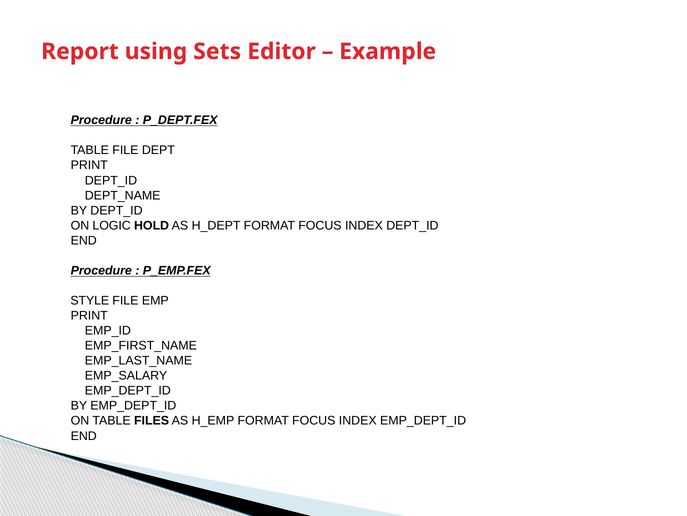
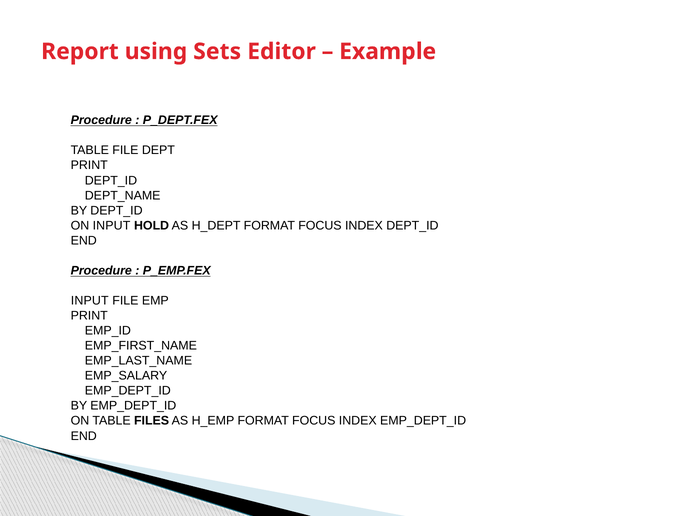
ON LOGIC: LOGIC -> INPUT (111, 225)
STYLE: STYLE -> INPUT (90, 300)
